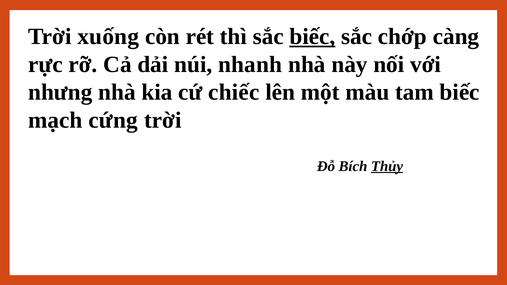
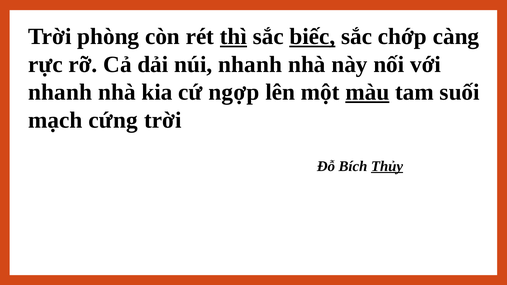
xuống: xuống -> phòng (108, 37)
thì underline: none -> present (233, 37)
nhưng: nhưng -> nhanh (60, 92)
chiếc: chiếc -> ngợp (234, 92)
màu underline: none -> present (367, 92)
tam biếc: biếc -> suối (460, 92)
